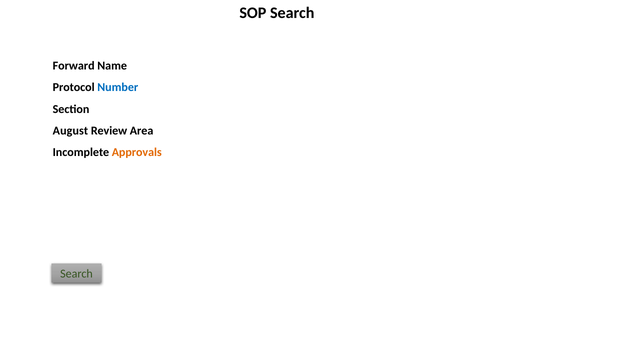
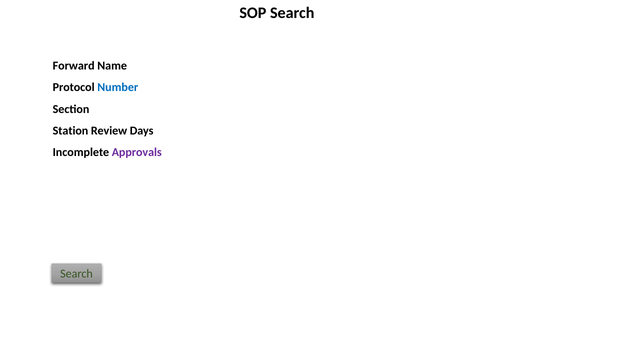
August: August -> Station (71, 131)
Area: Area -> Days (142, 131)
Approvals colour: orange -> purple (137, 152)
